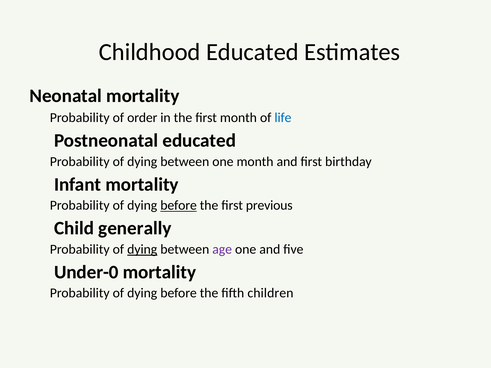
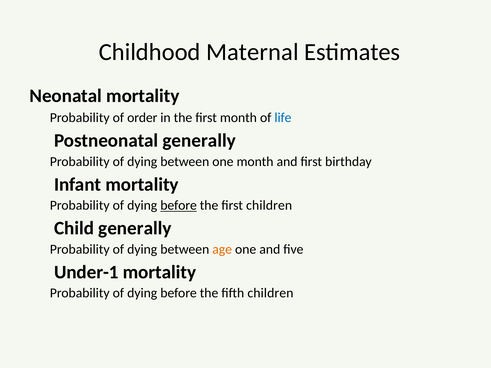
Childhood Educated: Educated -> Maternal (252, 52)
Postneonatal educated: educated -> generally (199, 141)
first previous: previous -> children (269, 206)
dying underline: present -> none (142, 249)
age colour: purple -> orange (222, 249)
Under-0: Under-0 -> Under-1 (86, 272)
